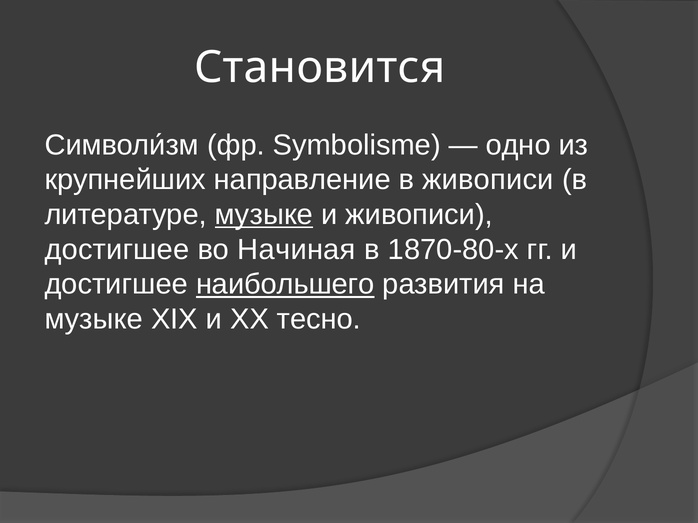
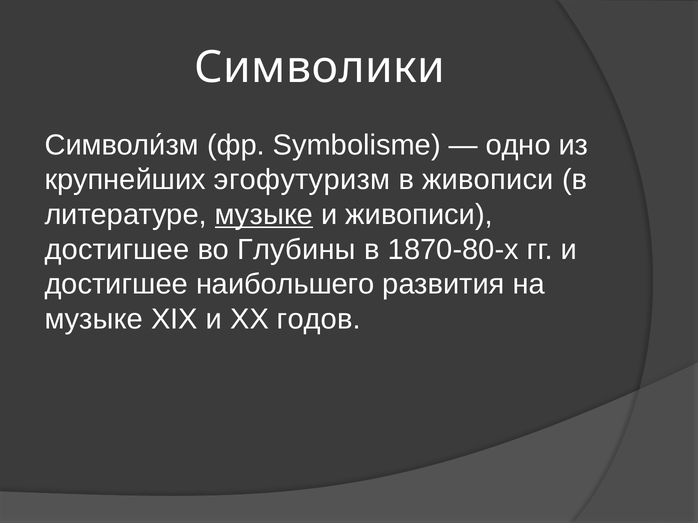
Становится: Становится -> Символики (320, 68)
направление: направление -> эгофутуризм (302, 180)
Начиная: Начиная -> Глубины (296, 250)
наибольшего underline: present -> none (285, 285)
тесно: тесно -> годов (319, 320)
